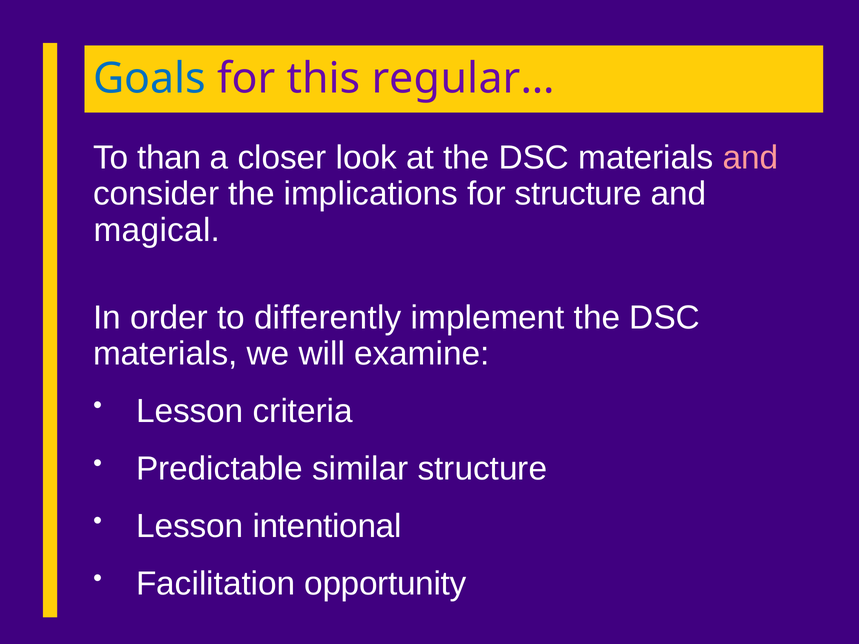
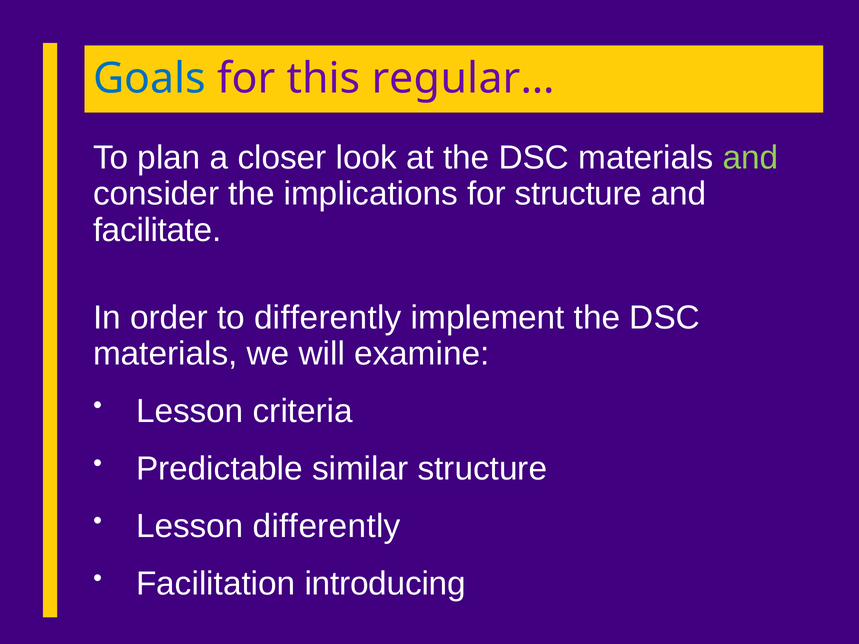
than: than -> plan (169, 158)
and colour: pink -> light green (750, 158)
magical: magical -> facilitate (157, 230)
Lesson intentional: intentional -> differently (327, 526)
opportunity: opportunity -> introducing (385, 584)
